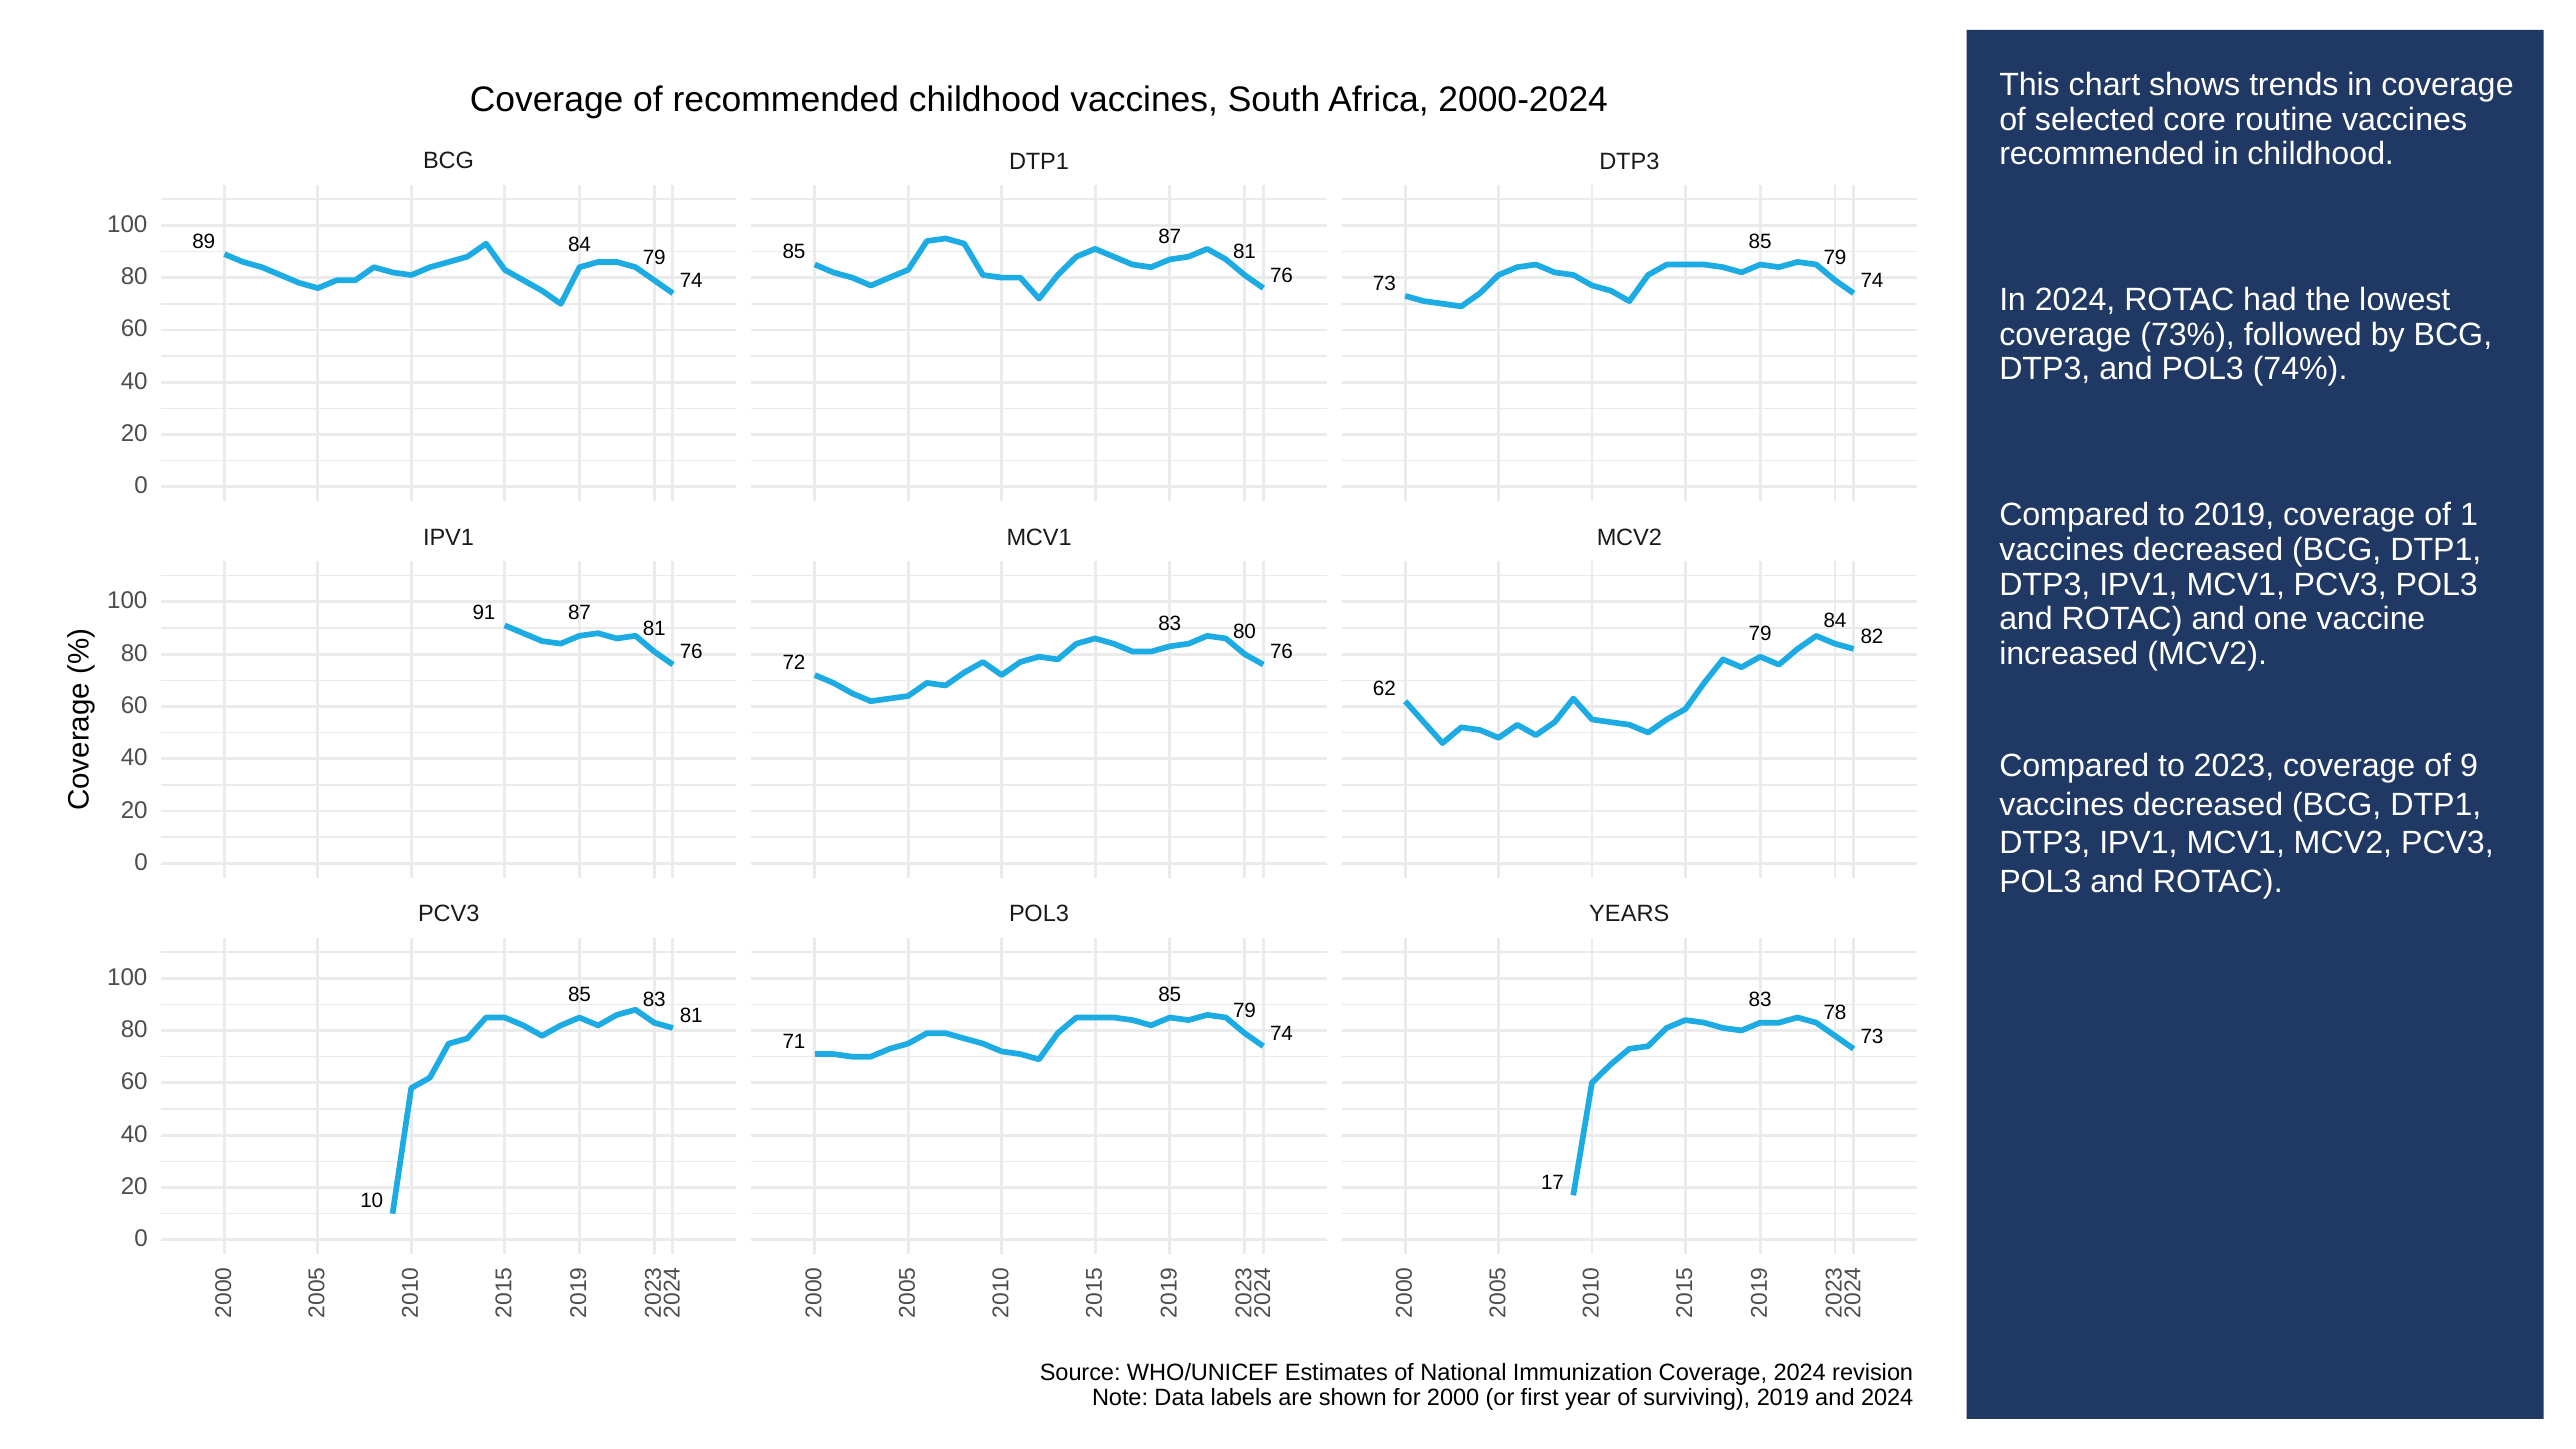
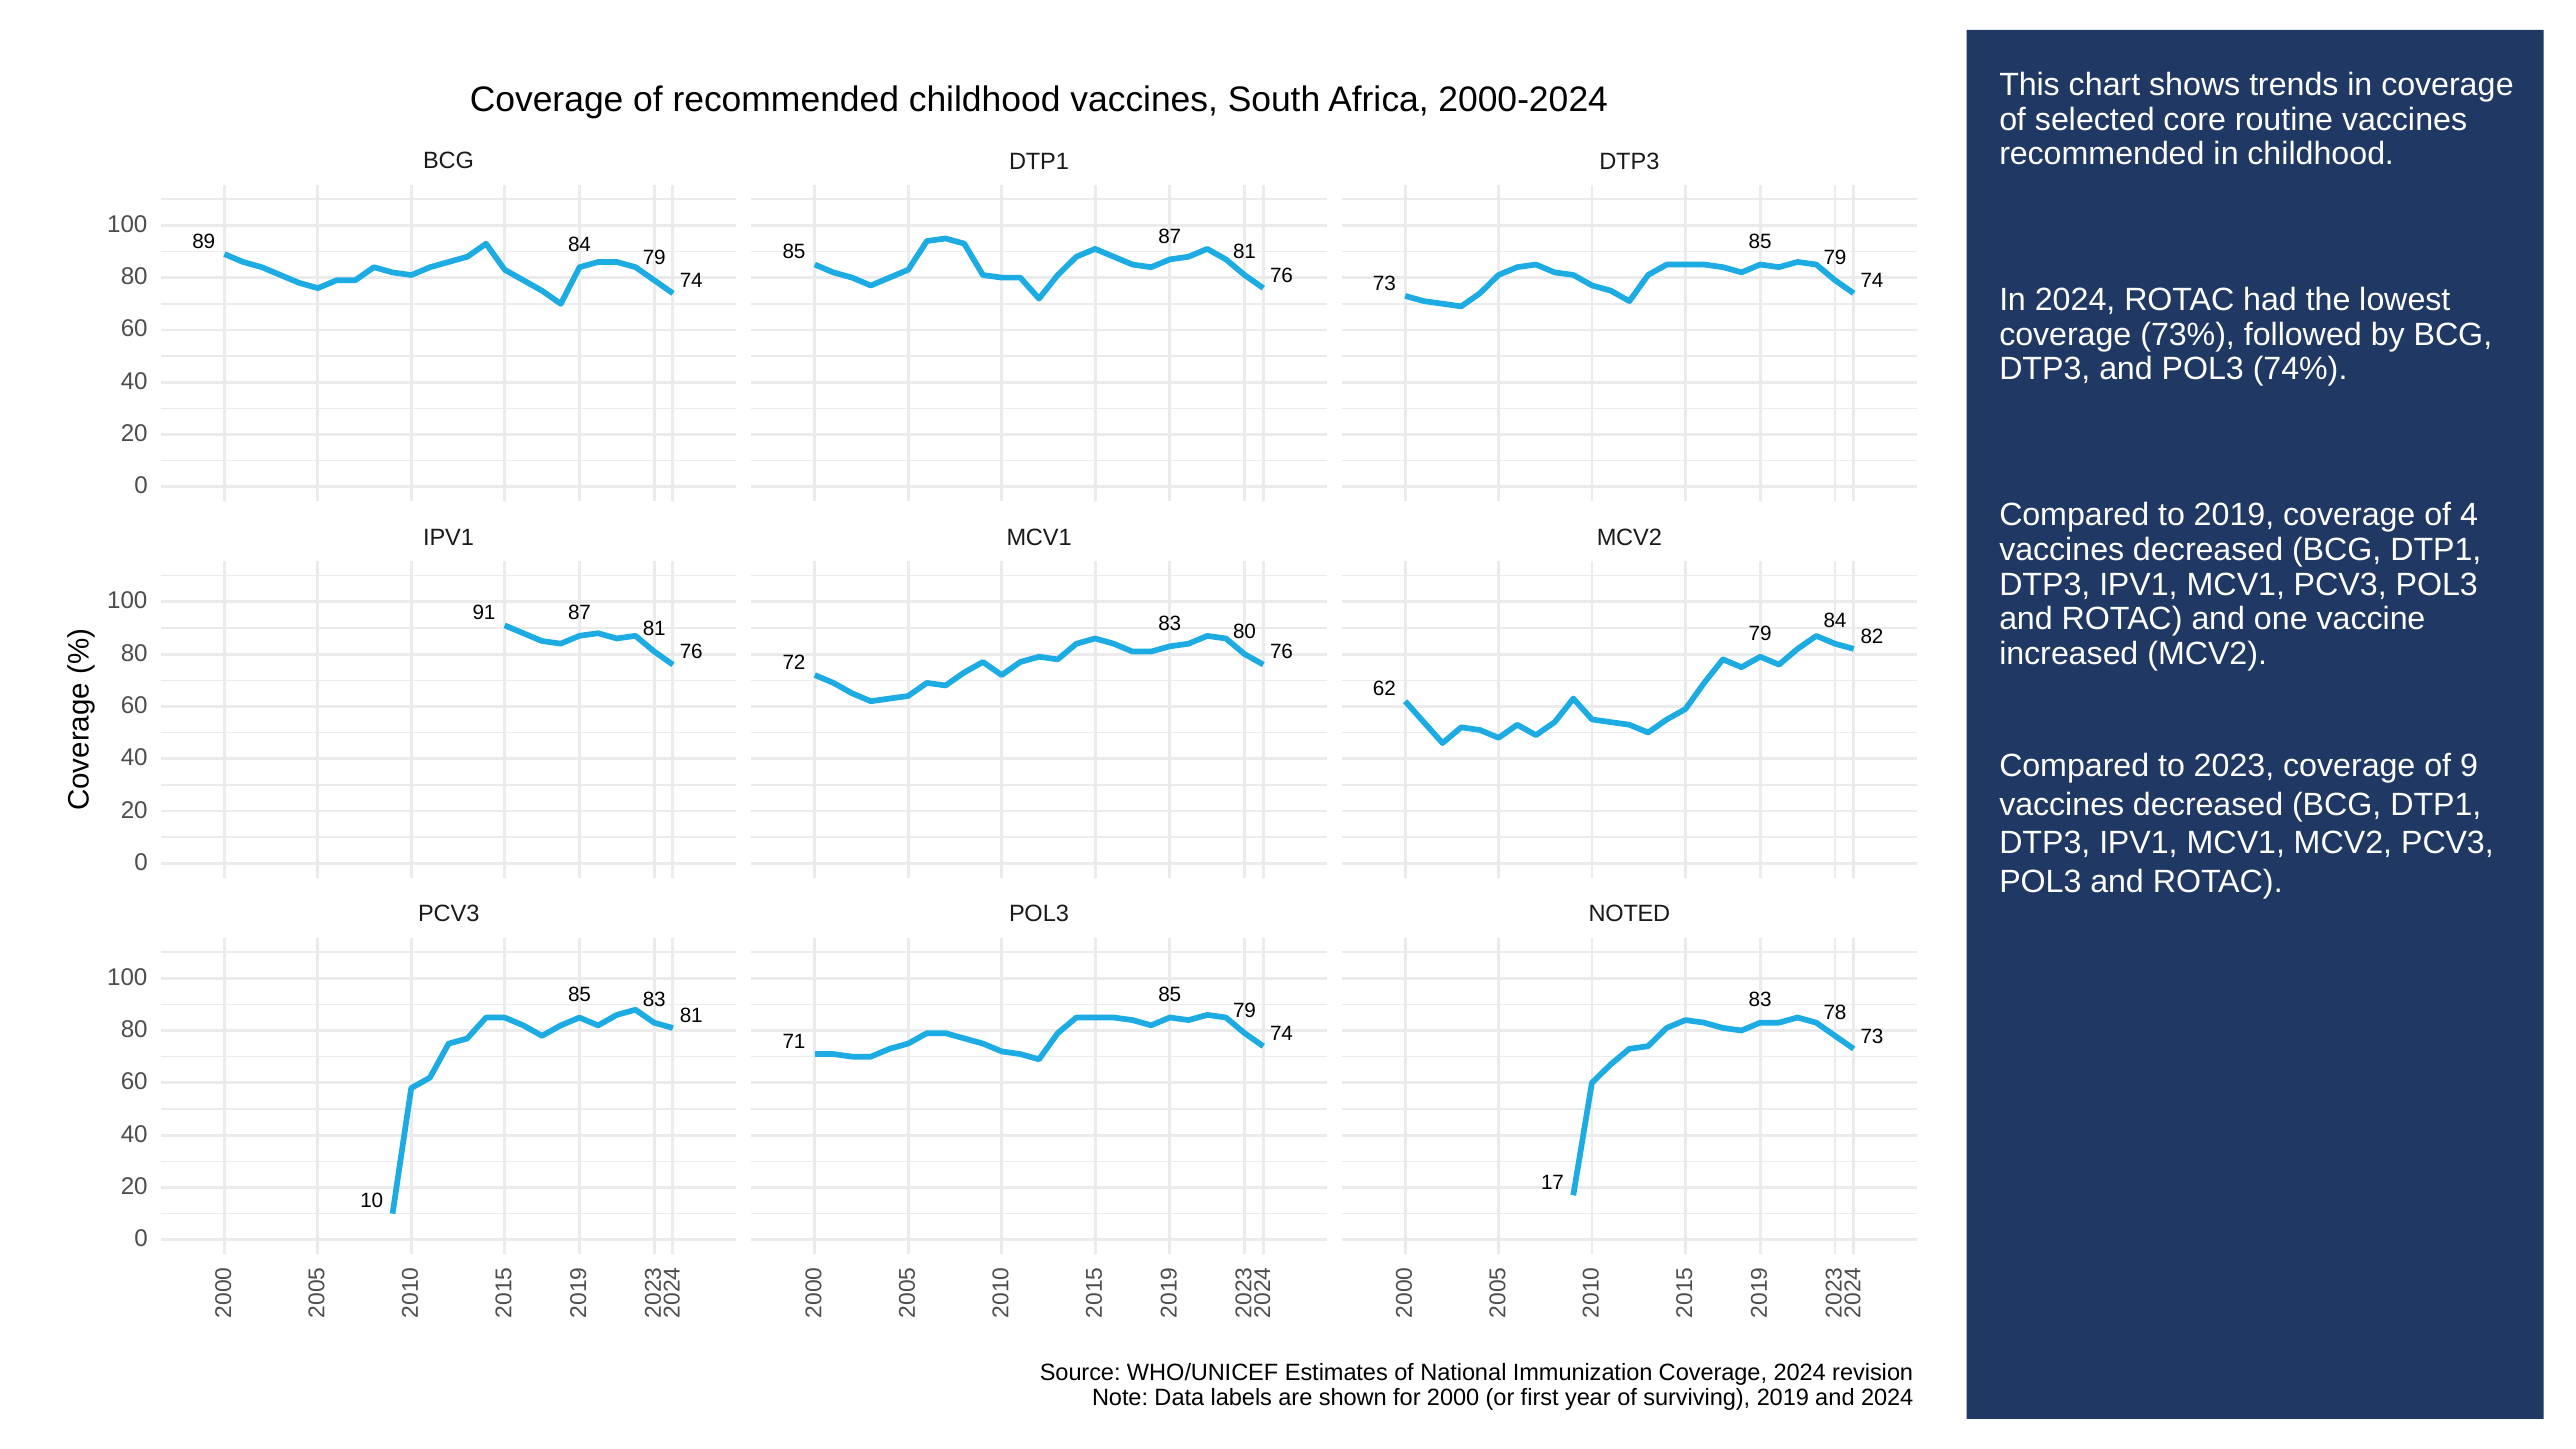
of 1: 1 -> 4 (2469, 515)
YEARS: YEARS -> NOTED (1629, 914)
